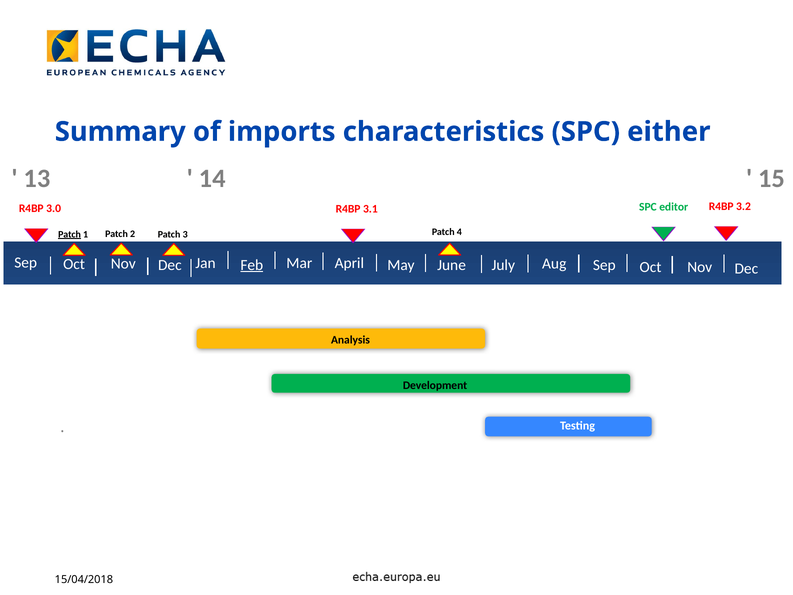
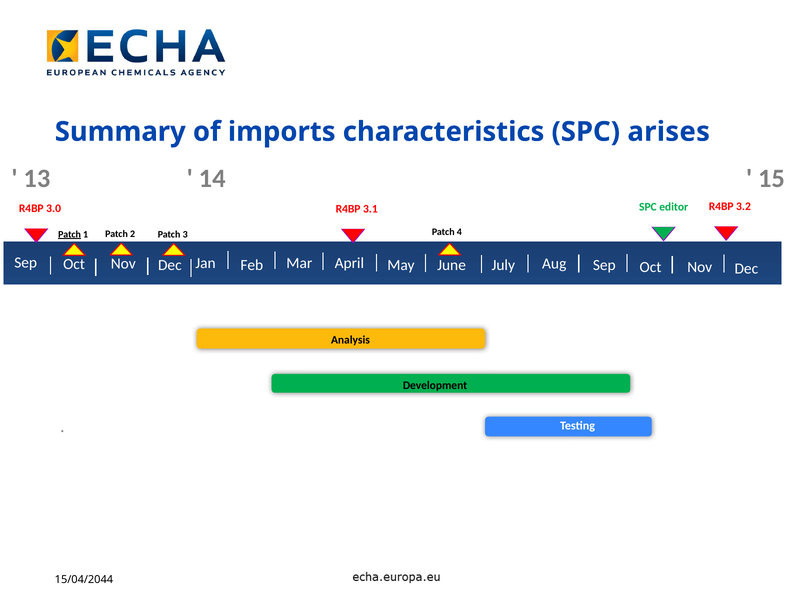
either: either -> arises (669, 132)
Feb underline: present -> none (252, 265)
15/04/2018: 15/04/2018 -> 15/04/2044 (84, 580)
